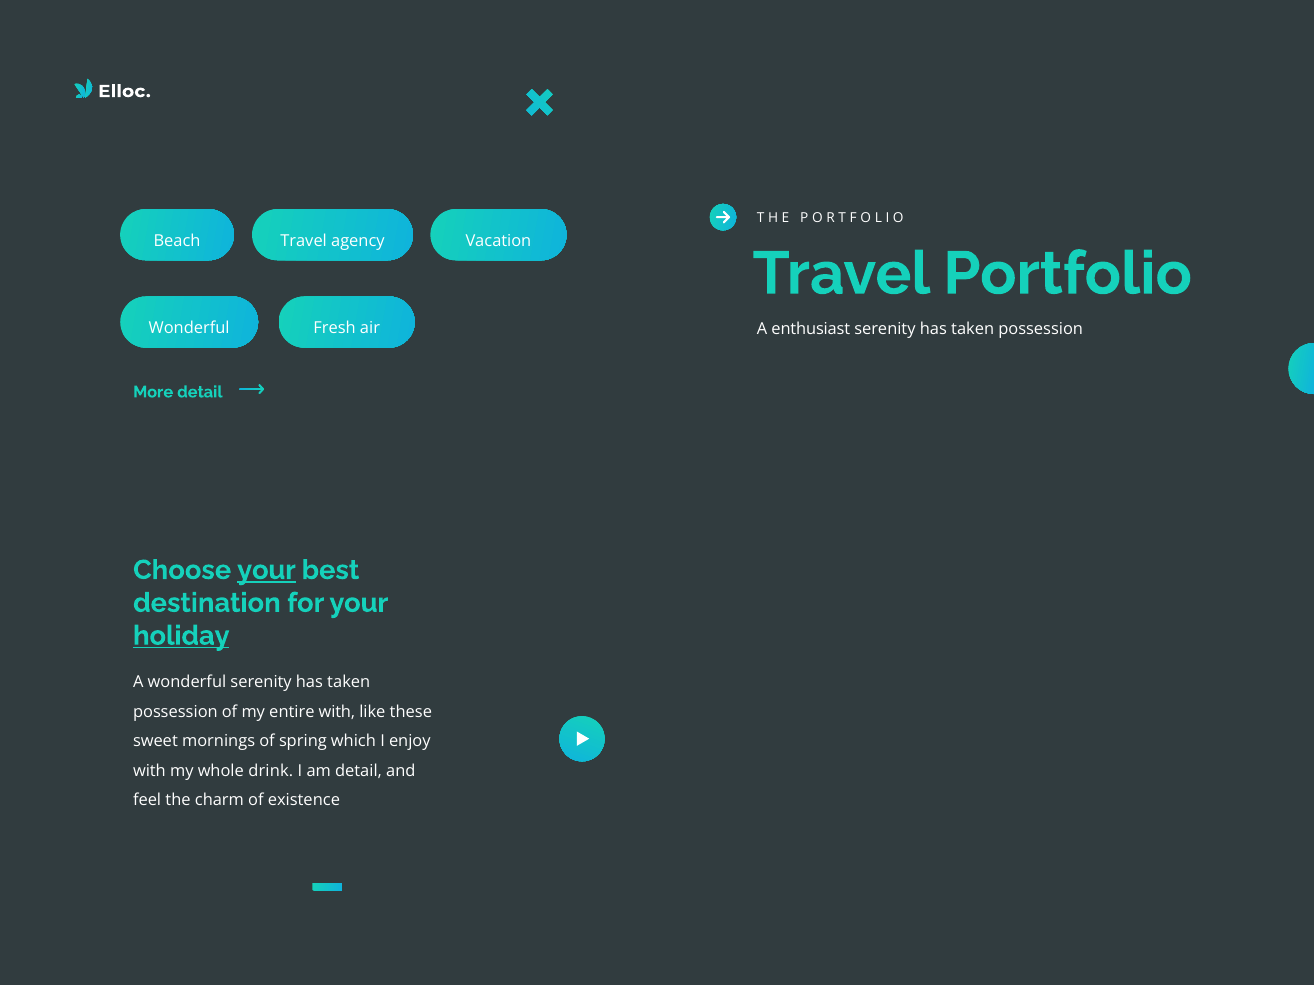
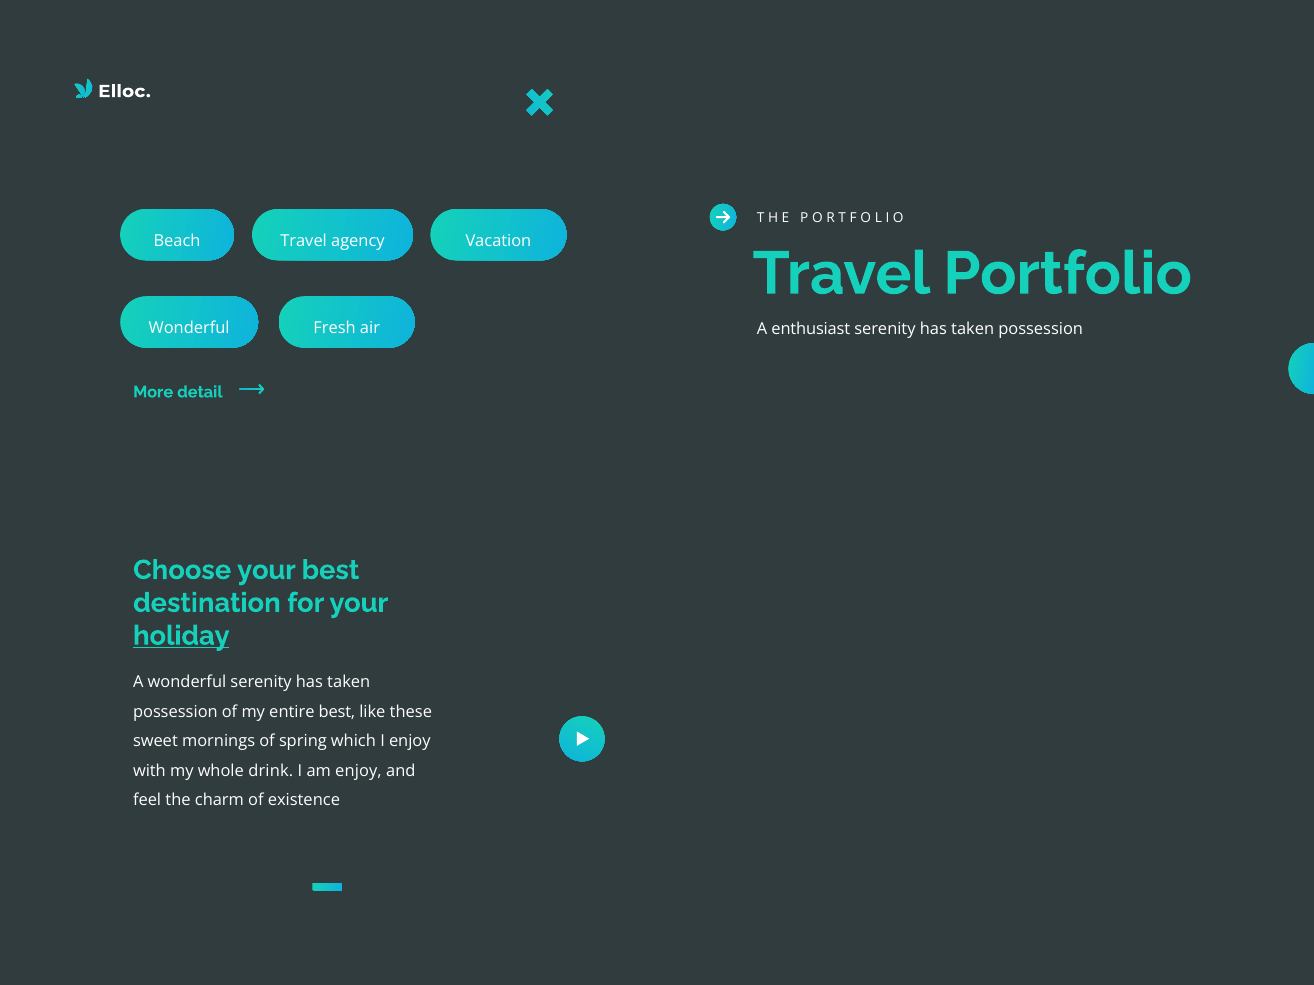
your underline: present -> none (266, 570)
entire with: with -> best (337, 712)
am detail: detail -> enjoy (358, 771)
